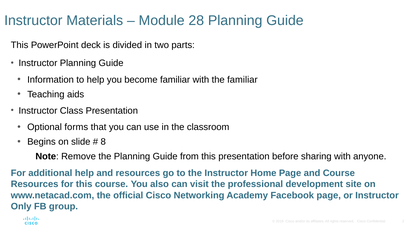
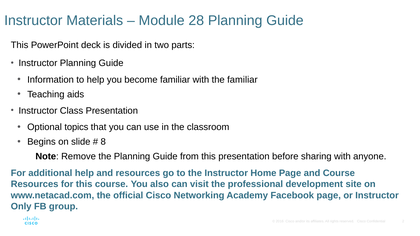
forms: forms -> topics (76, 127)
